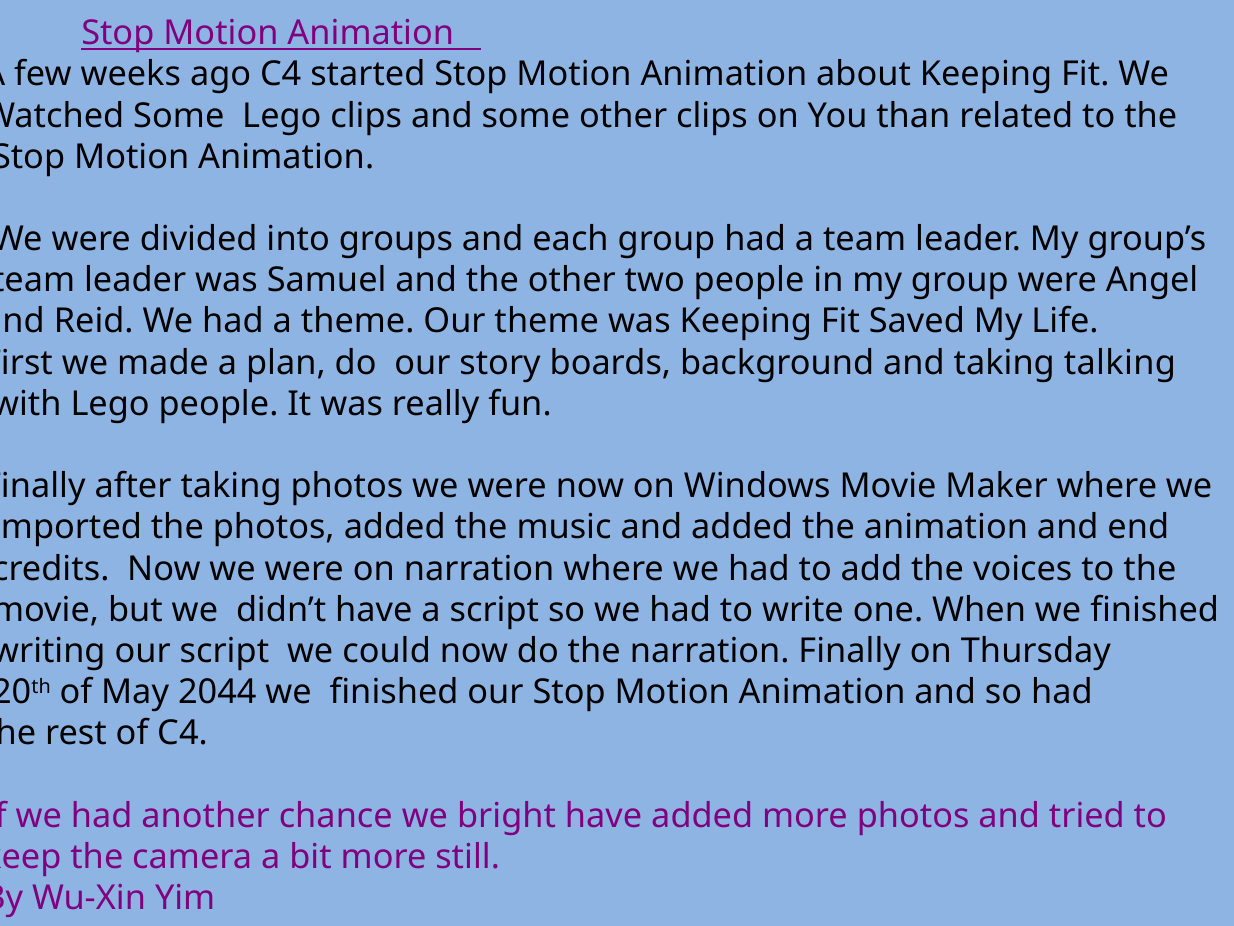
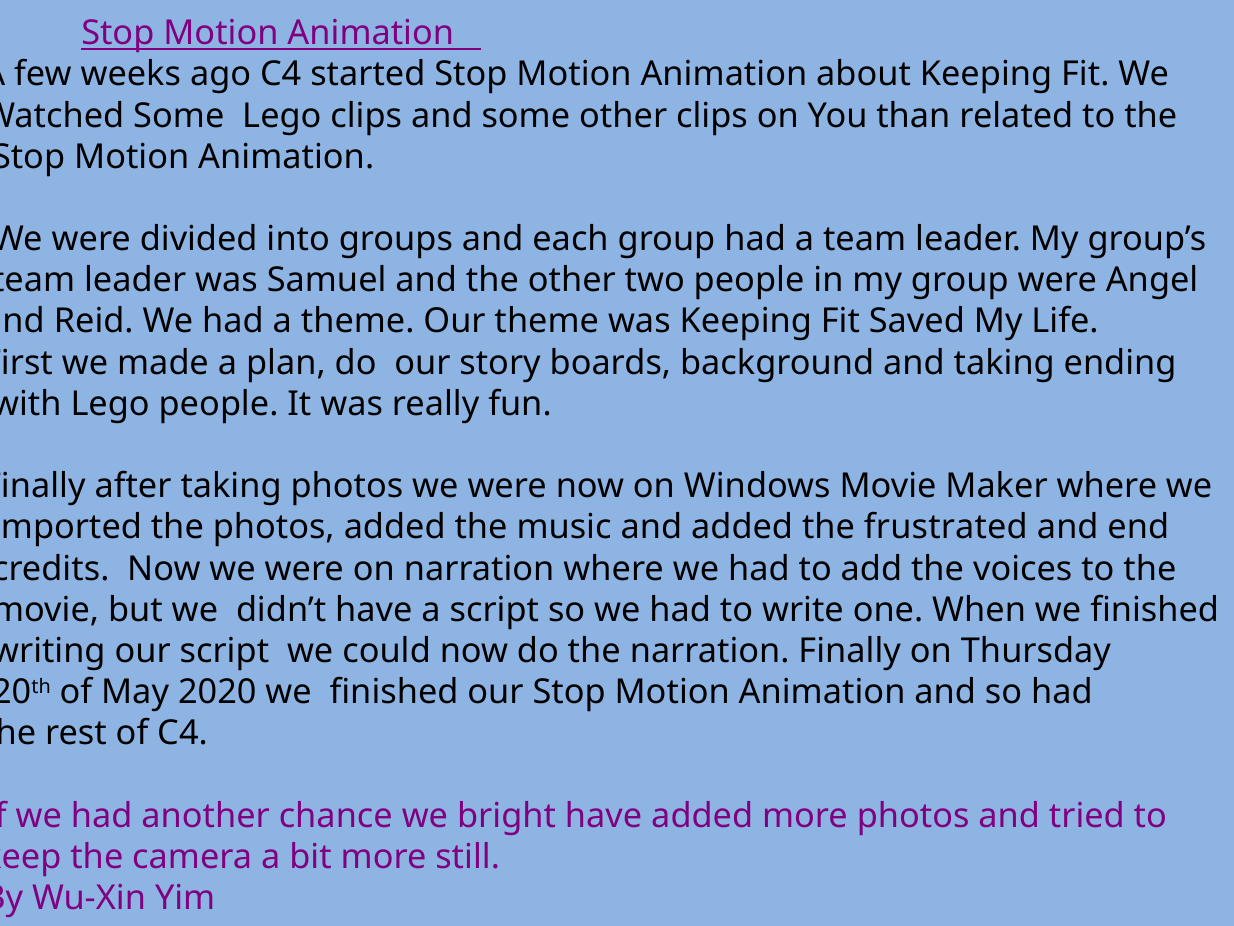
talking: talking -> ending (1120, 363)
the animation: animation -> frustrated (946, 527)
2044: 2044 -> 2020 (217, 692)
